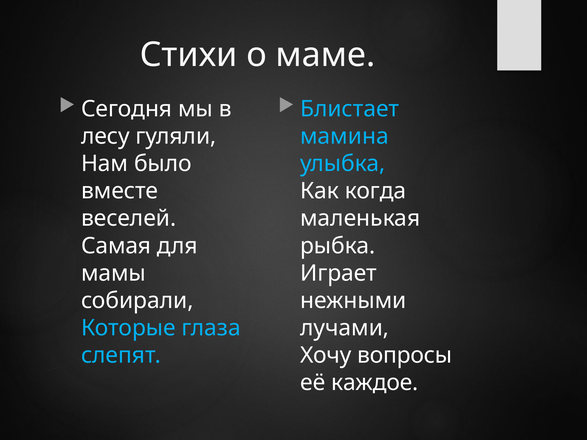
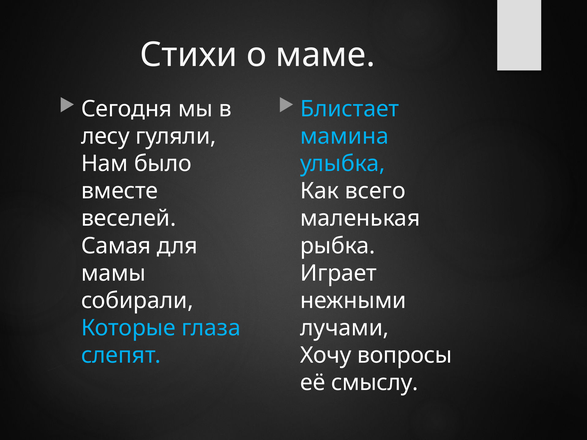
когда: когда -> всего (375, 191)
каждое: каждое -> смыслу (375, 383)
